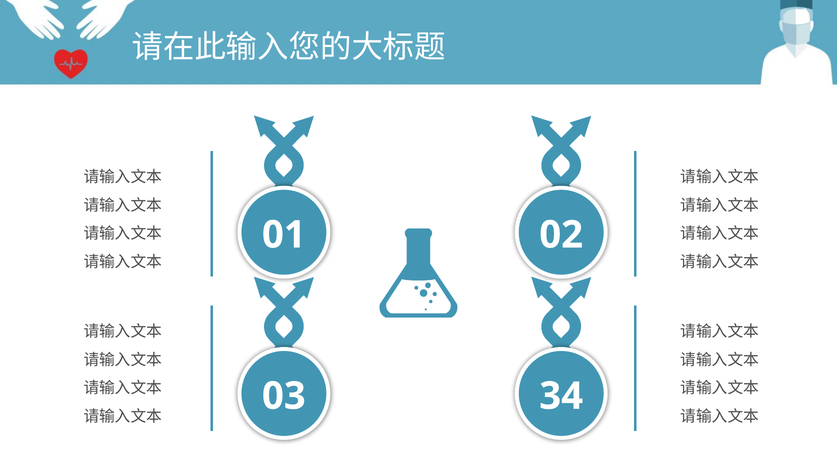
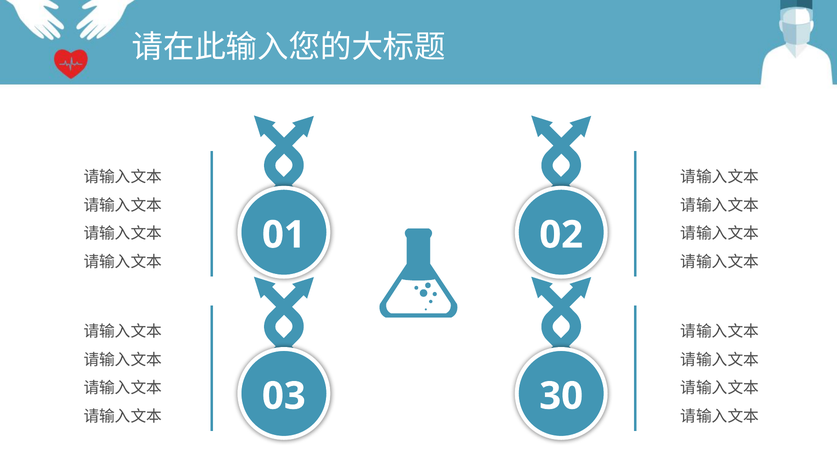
34: 34 -> 30 (561, 396)
